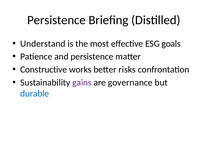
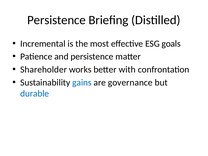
Understand: Understand -> Incremental (43, 44)
Constructive: Constructive -> Shareholder (44, 70)
risks: risks -> with (127, 70)
gains colour: purple -> blue (82, 82)
